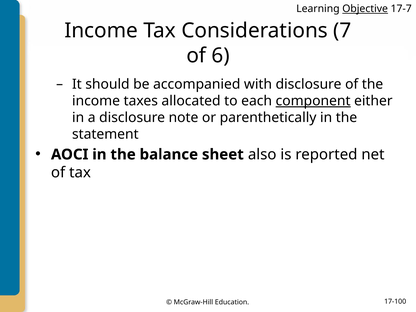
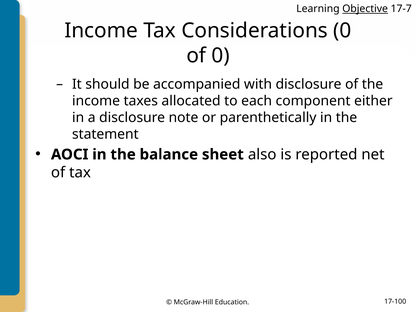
Considerations 7: 7 -> 0 (342, 31)
of 6: 6 -> 0 (221, 56)
component underline: present -> none (313, 101)
